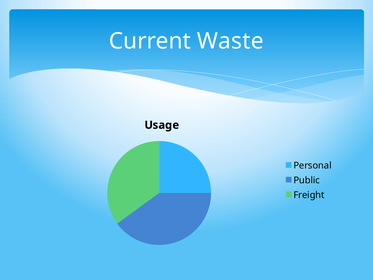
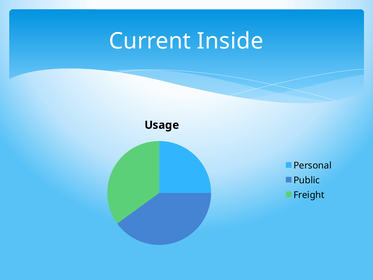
Waste: Waste -> Inside (230, 41)
